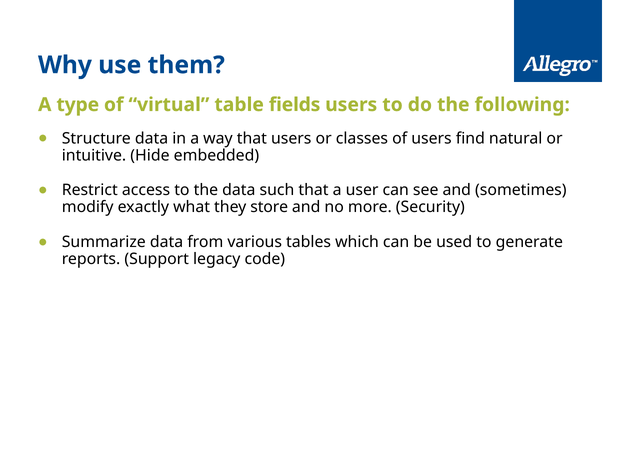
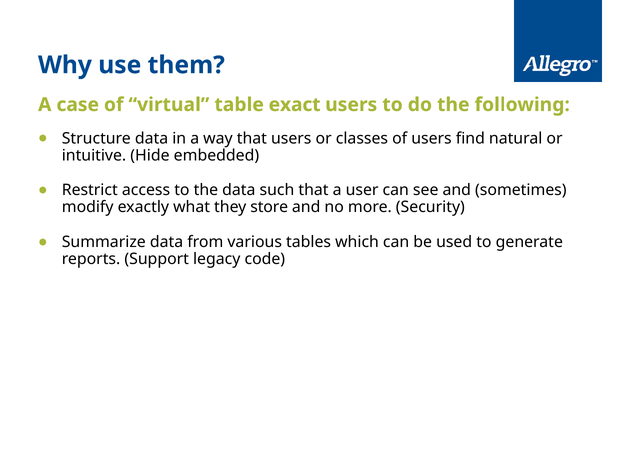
type: type -> case (78, 105)
fields: fields -> exact (295, 105)
